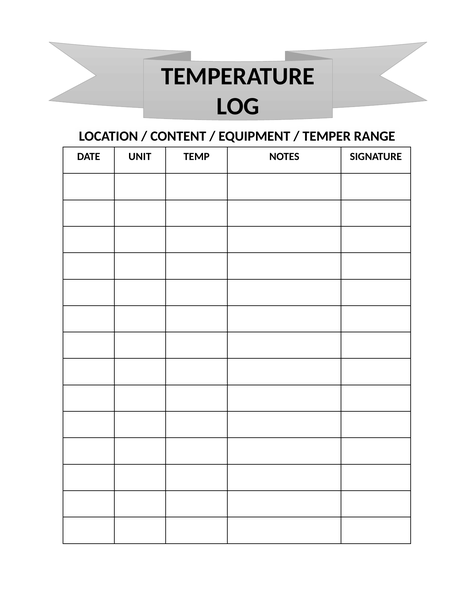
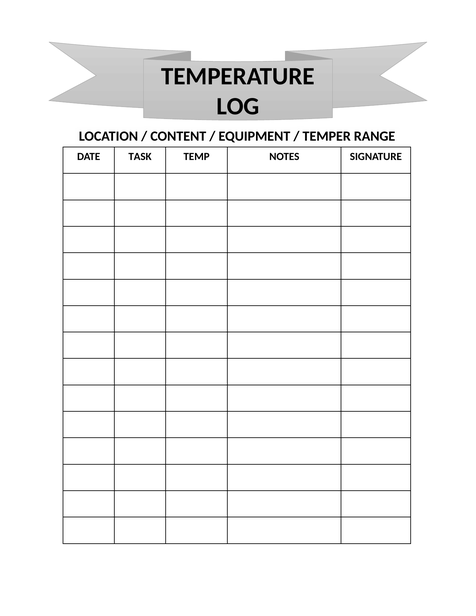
UNIT: UNIT -> TASK (140, 157)
